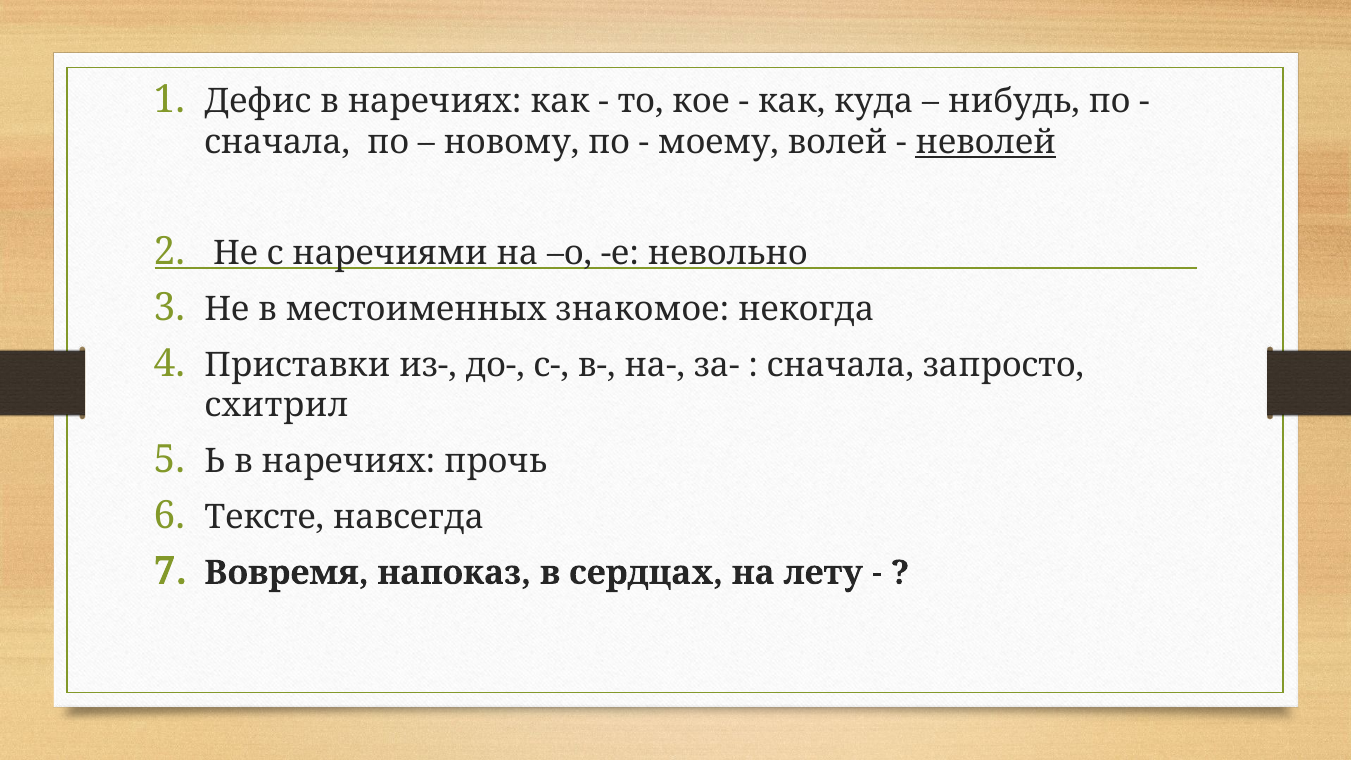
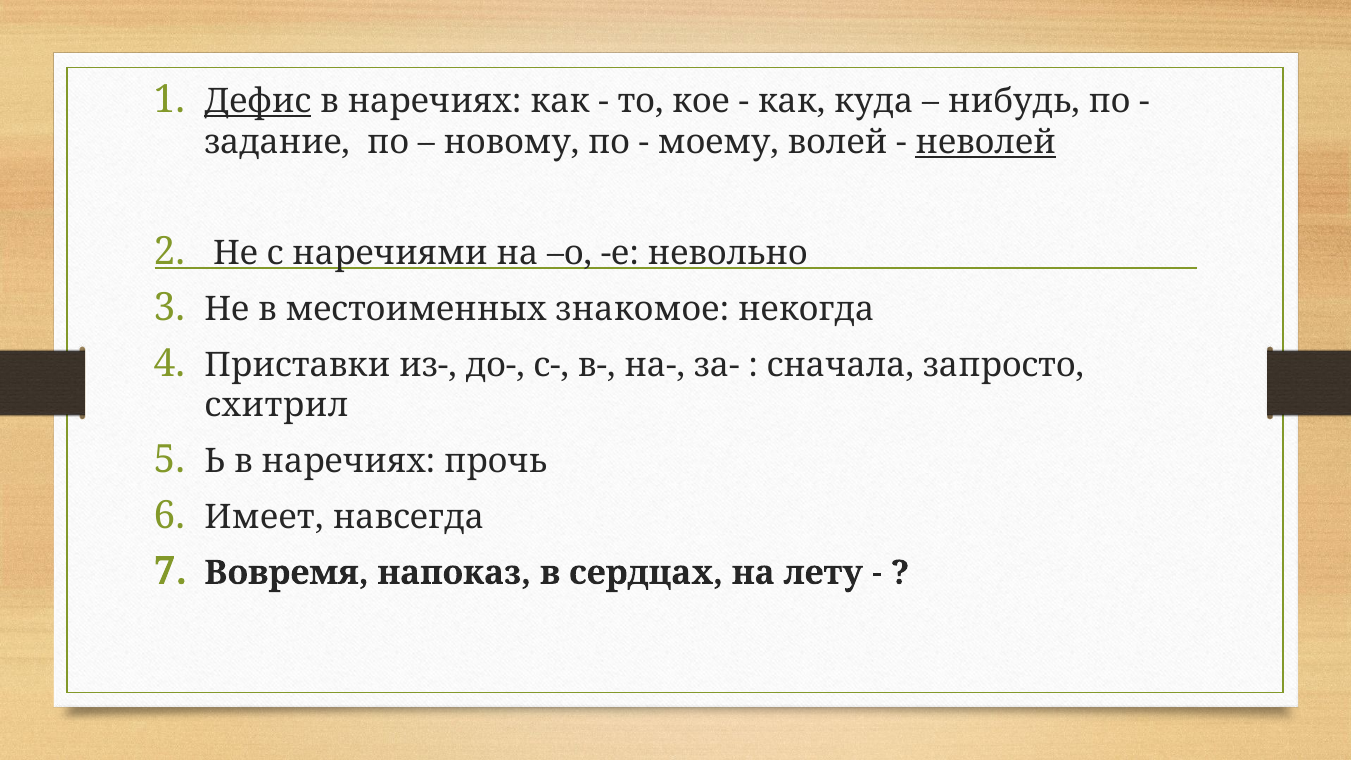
Дефис underline: none -> present (258, 102)
сначала: сначала -> задание (277, 142)
Тексте: Тексте -> Имеет (264, 517)
